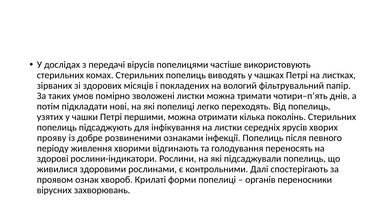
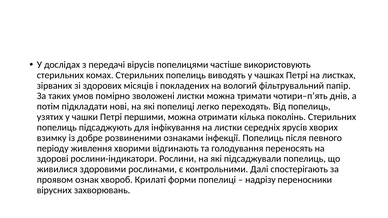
прояву: прояву -> взимку (52, 138)
органів: органів -> надрізу (260, 180)
